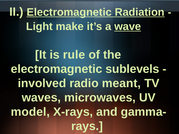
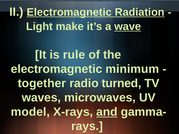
sublevels: sublevels -> minimum (132, 69)
involved: involved -> together (42, 83)
meant: meant -> turned (121, 83)
and underline: none -> present (107, 112)
